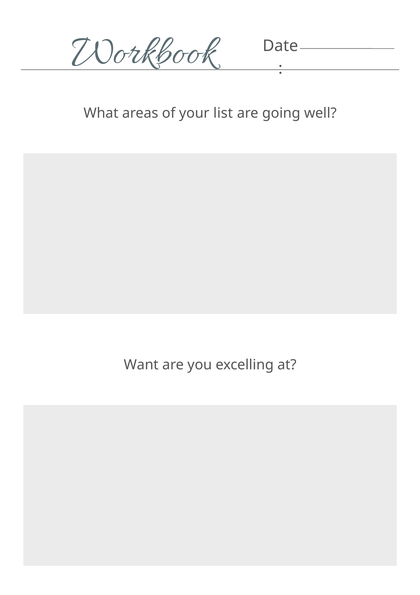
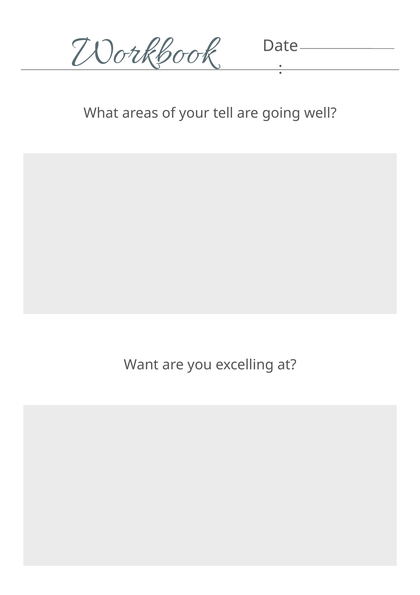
list: list -> tell (223, 113)
